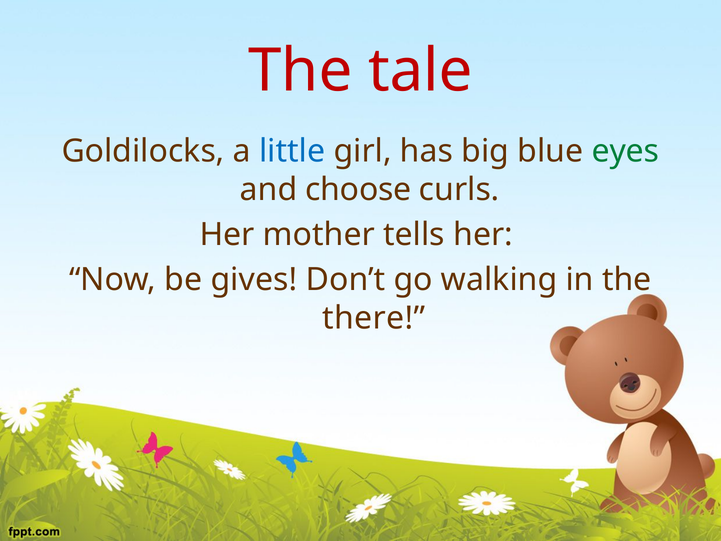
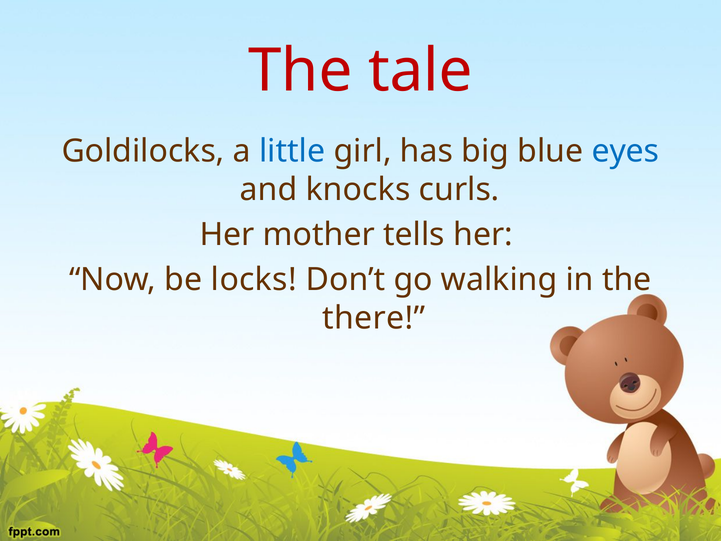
eyes colour: green -> blue (625, 151)
choose: choose -> knocks (358, 190)
gives: gives -> locks (254, 279)
